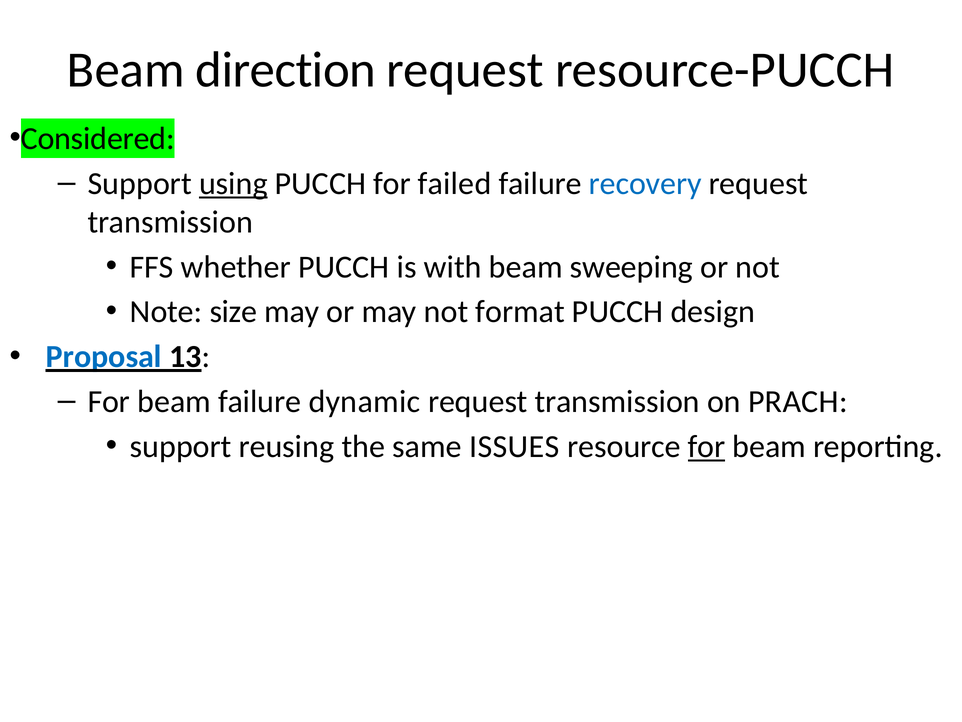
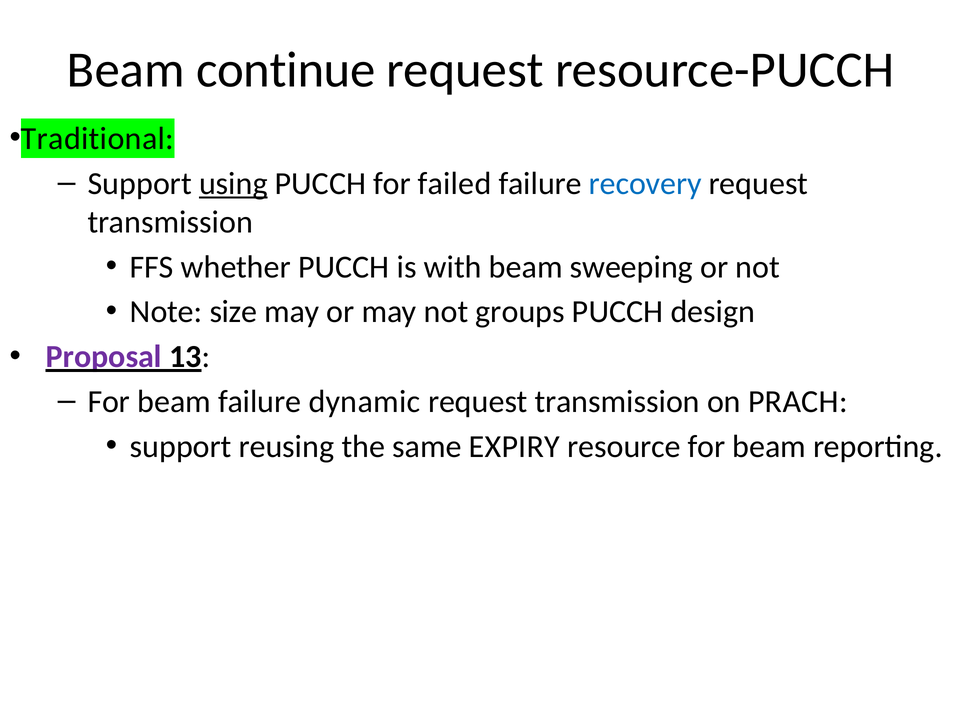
direction: direction -> continue (286, 70)
Considered: Considered -> Traditional (97, 139)
format: format -> groups (520, 312)
Proposal colour: blue -> purple (104, 357)
ISSUES: ISSUES -> EXPIRY (514, 446)
for underline: present -> none (706, 446)
